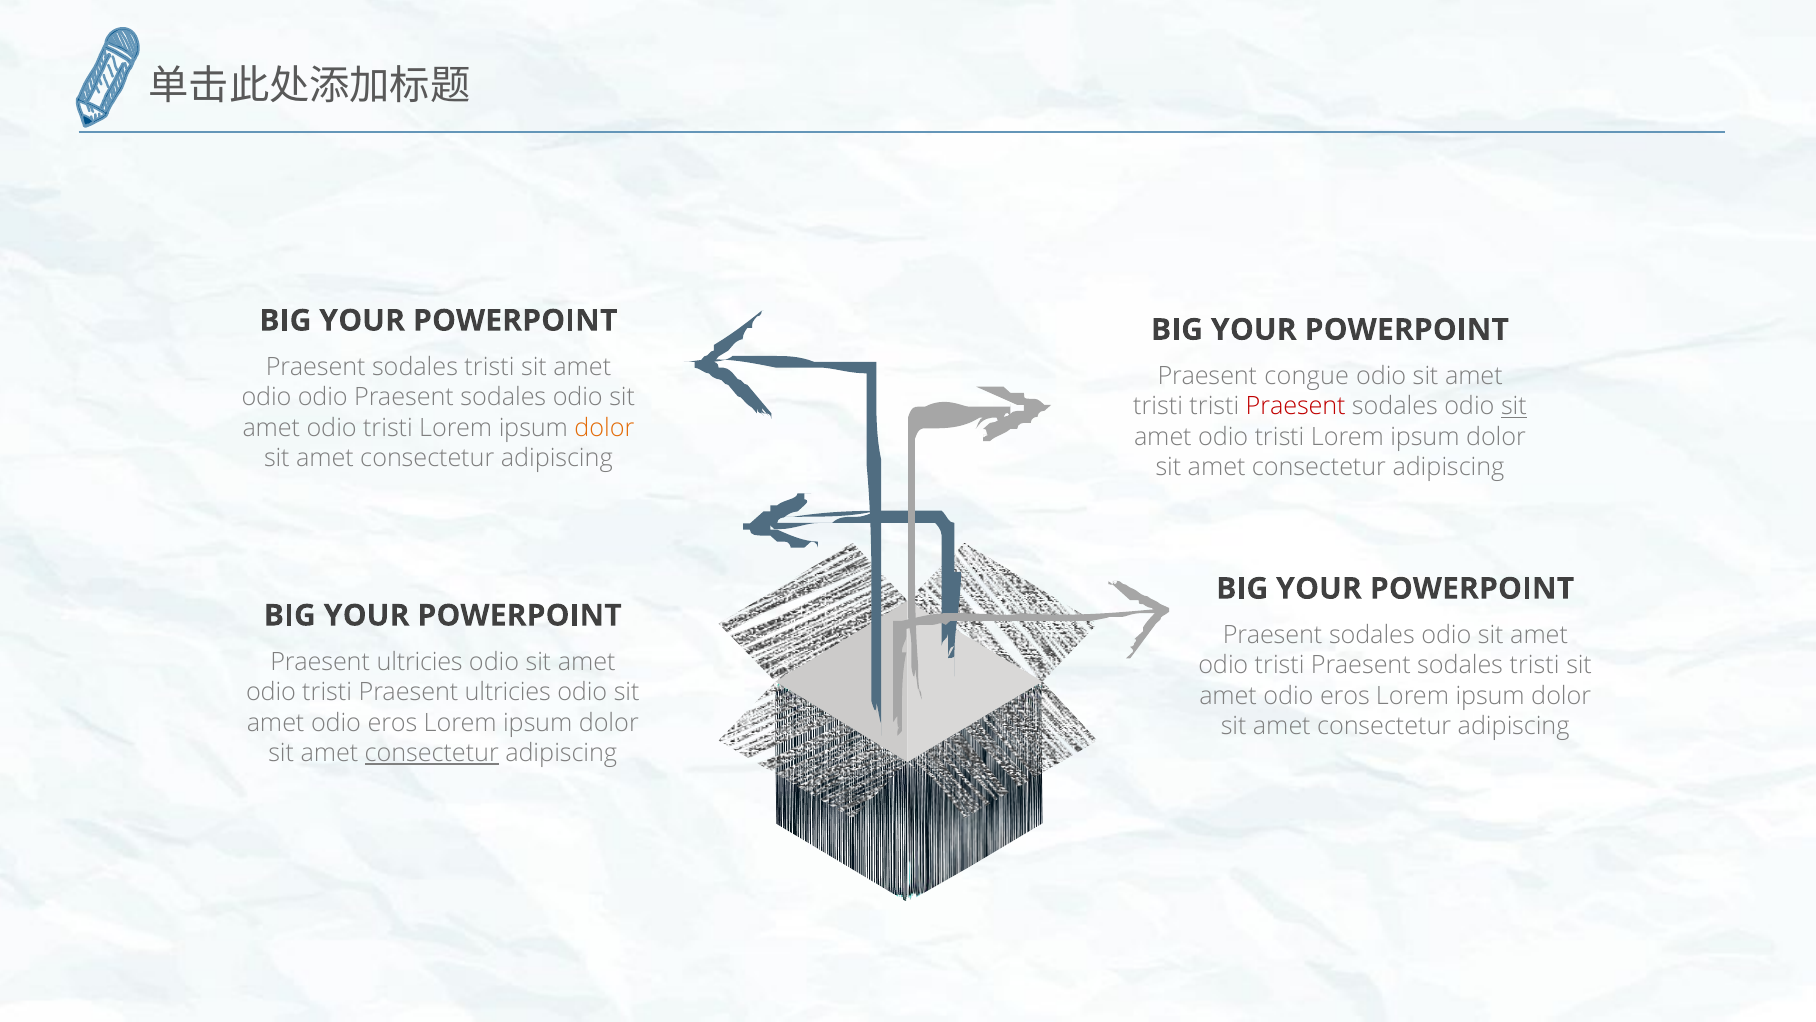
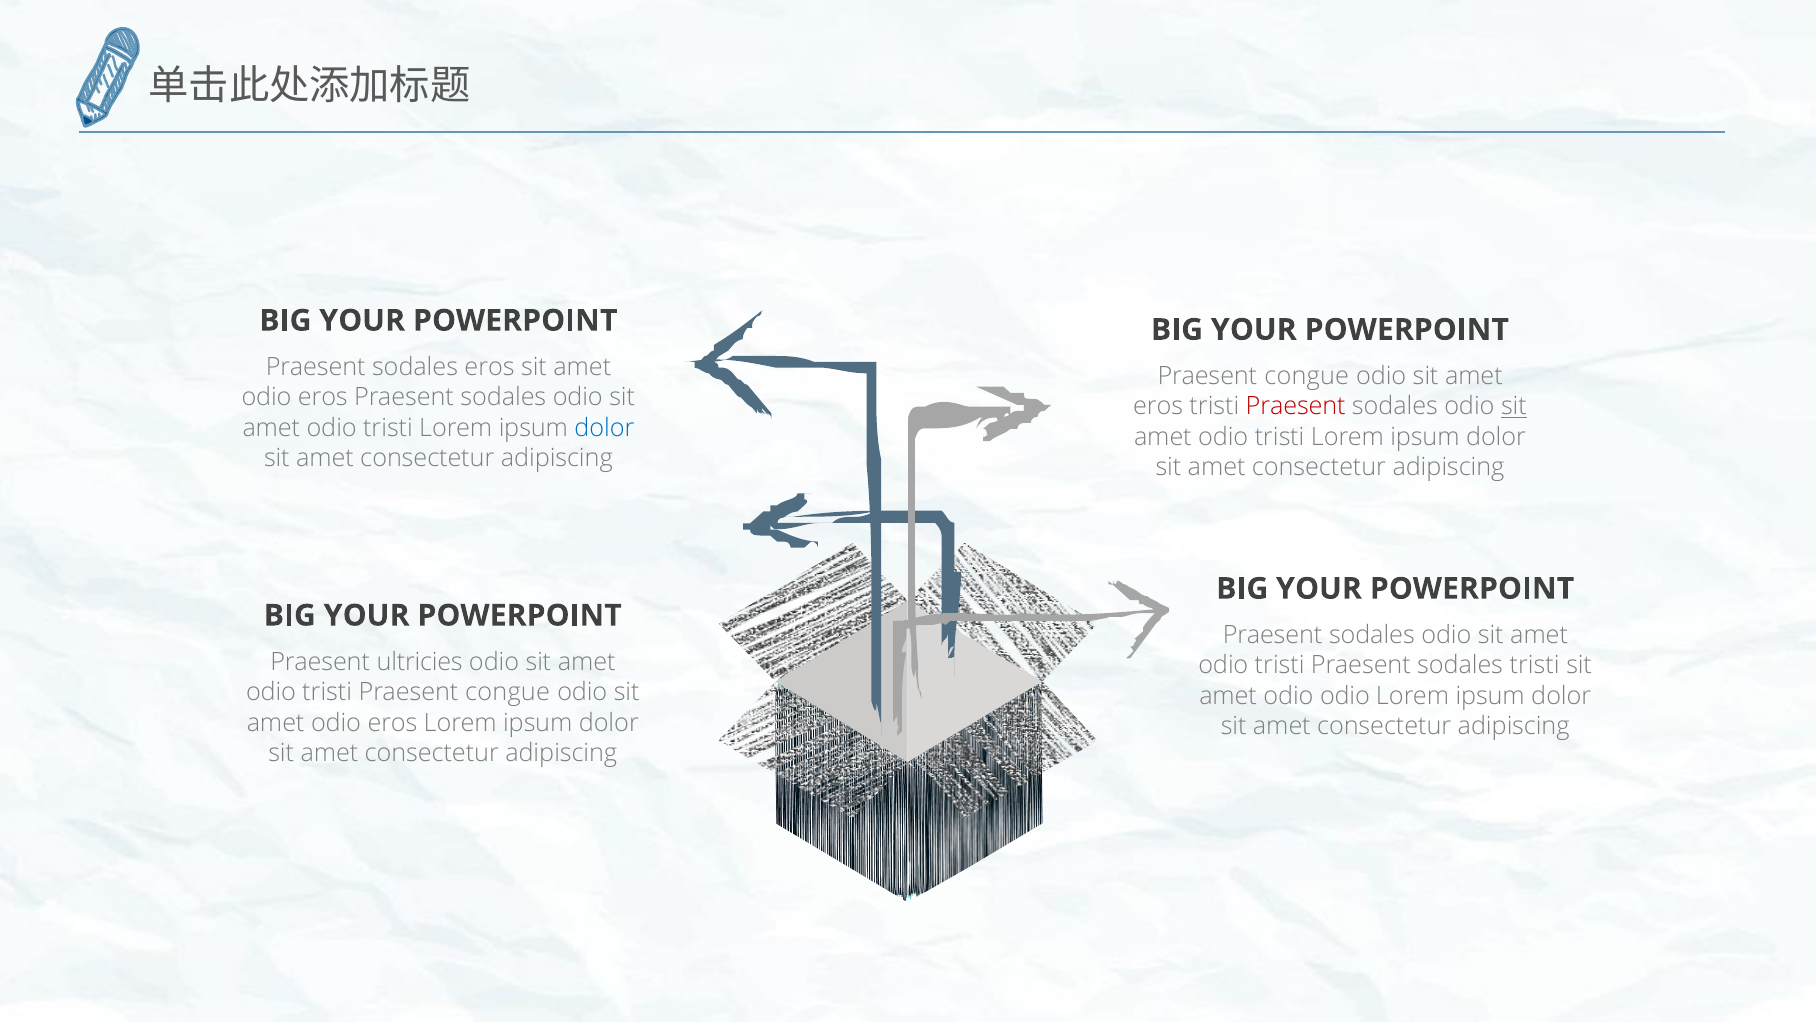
tristi: tristi -> eros (490, 367)
odio: odio -> eros (323, 397)
tristi: tristi -> eros (1158, 406)
dolor colour: orange -> blue (604, 428)
tristi Praesent ultricies: ultricies -> congue (508, 692)
eros: eros -> odio (1345, 696)
consectetur underline: present -> none (432, 753)
